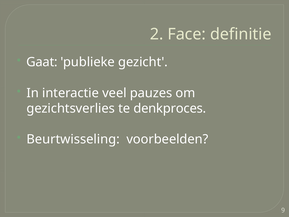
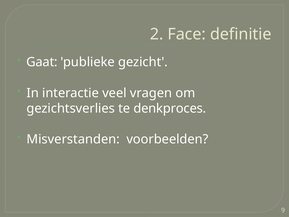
pauzes: pauzes -> vragen (151, 93)
Beurtwisseling: Beurtwisseling -> Misverstanden (73, 139)
